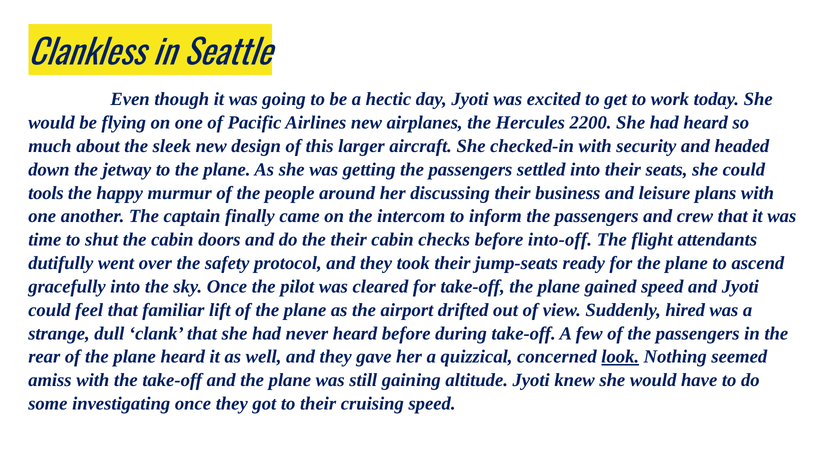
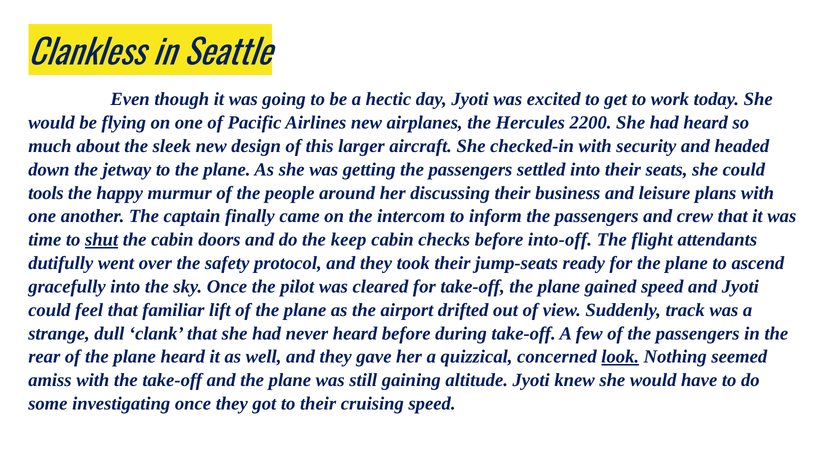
shut underline: none -> present (102, 240)
the their: their -> keep (349, 240)
hired: hired -> track (685, 310)
